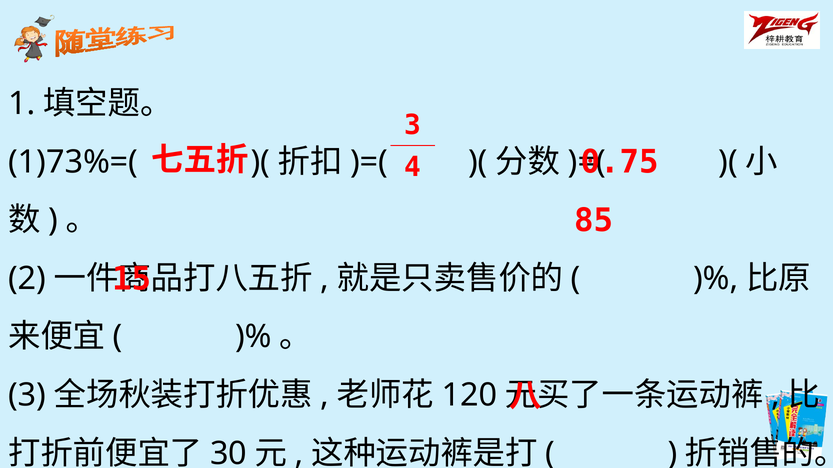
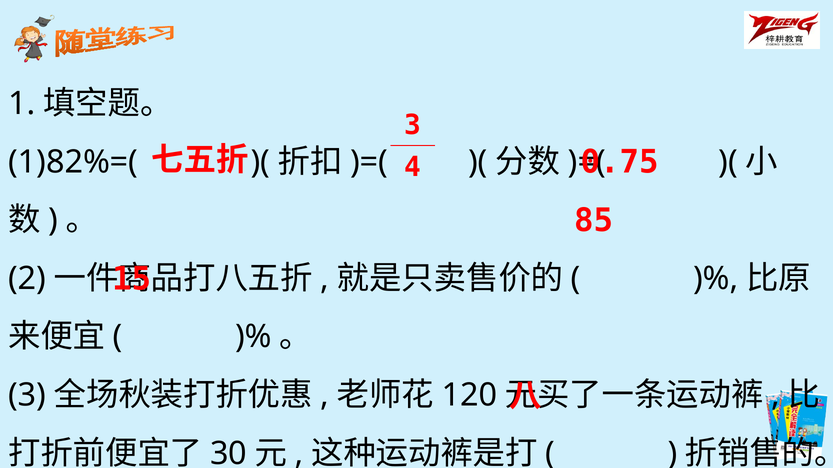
1)73%=(: 1)73%=( -> 1)82%=( (73, 162)
